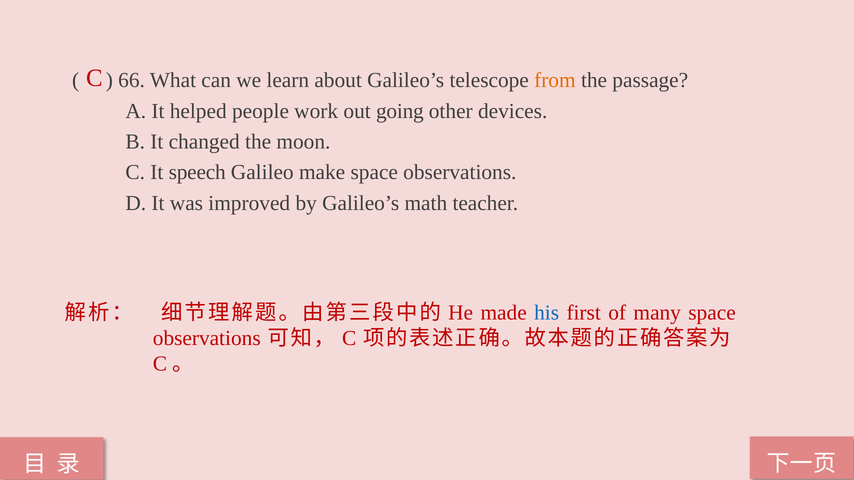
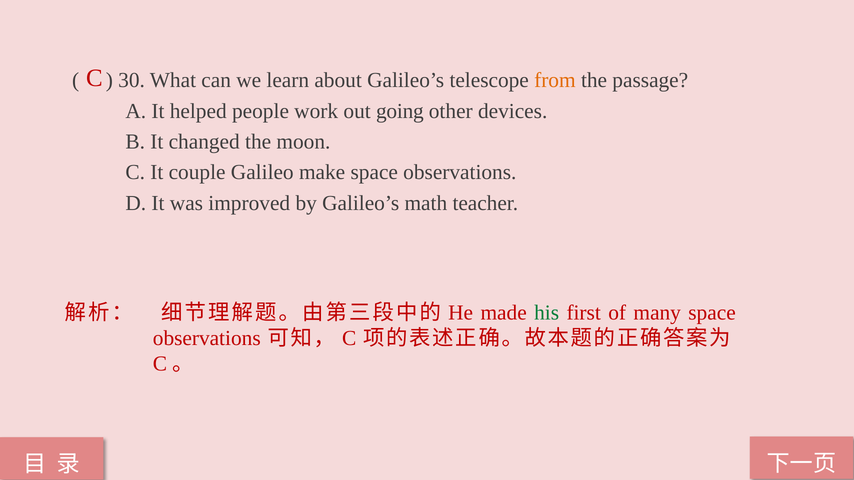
66: 66 -> 30 (132, 80)
speech: speech -> couple (197, 173)
his colour: blue -> green (547, 313)
